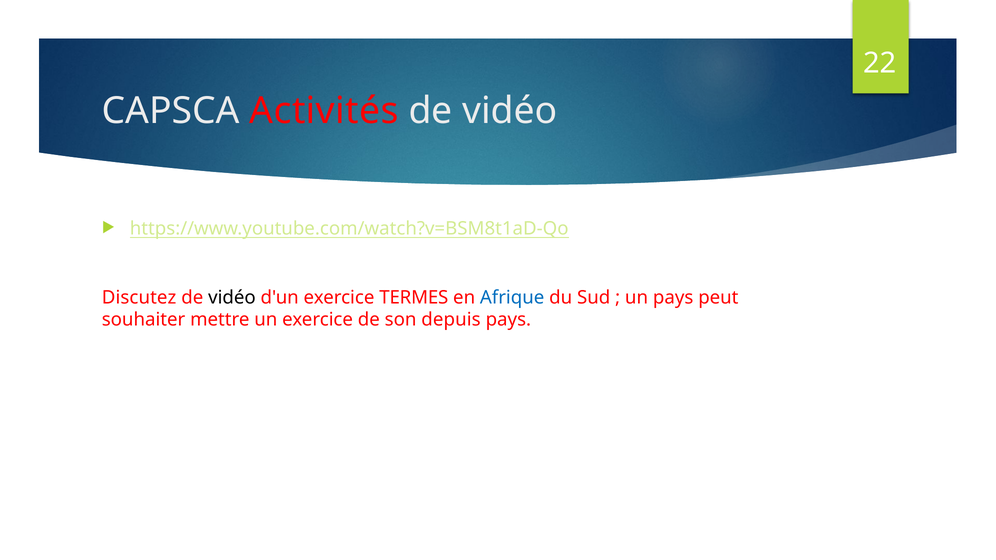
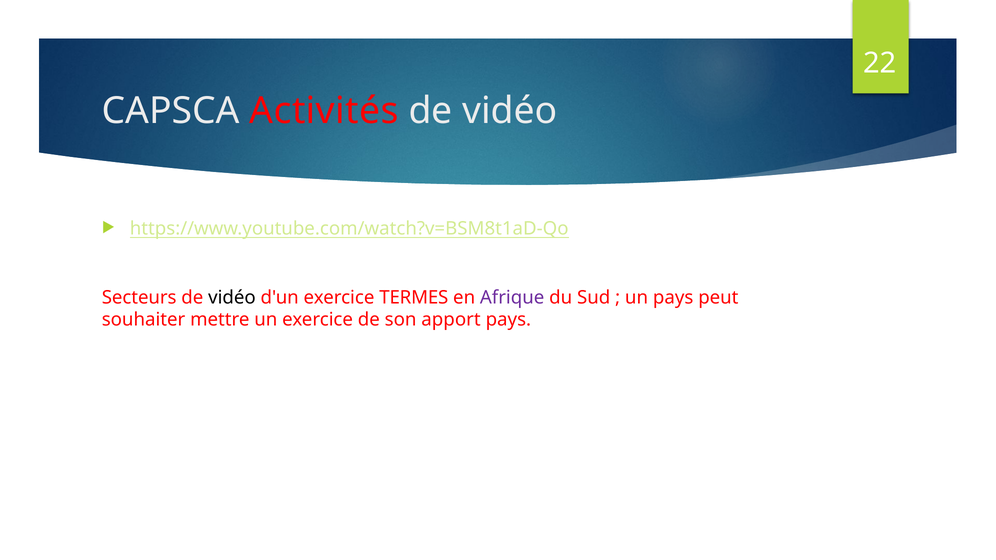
Discutez: Discutez -> Secteurs (139, 298)
Afrique colour: blue -> purple (512, 298)
depuis: depuis -> apport (451, 320)
